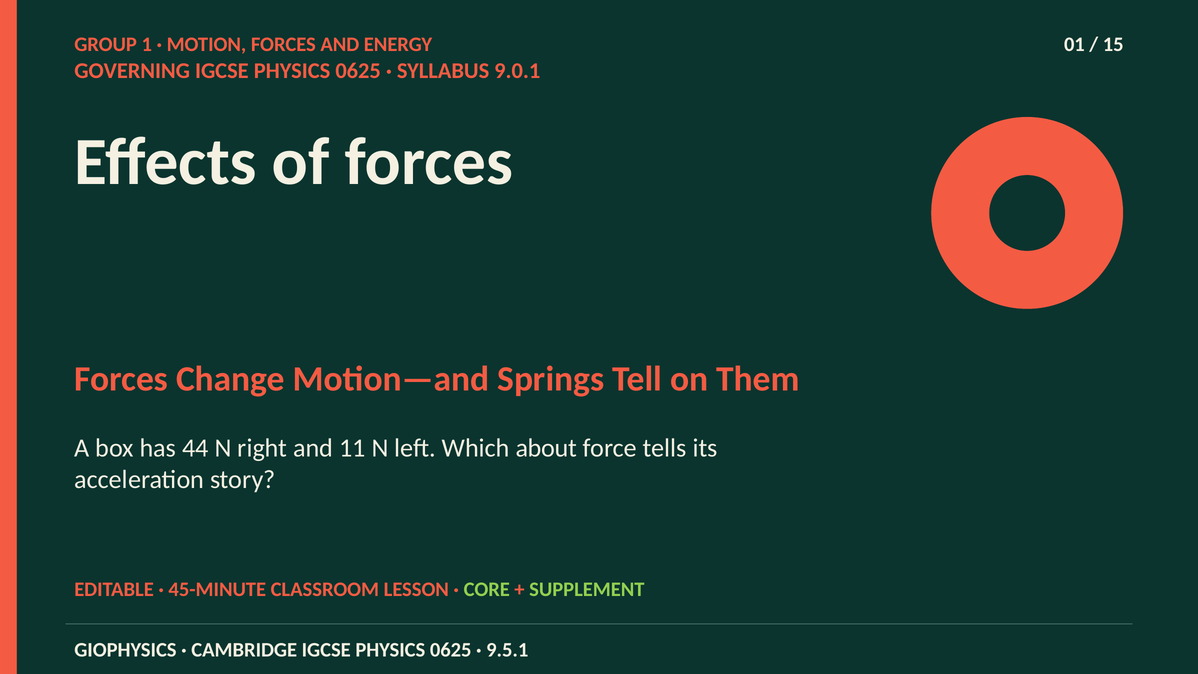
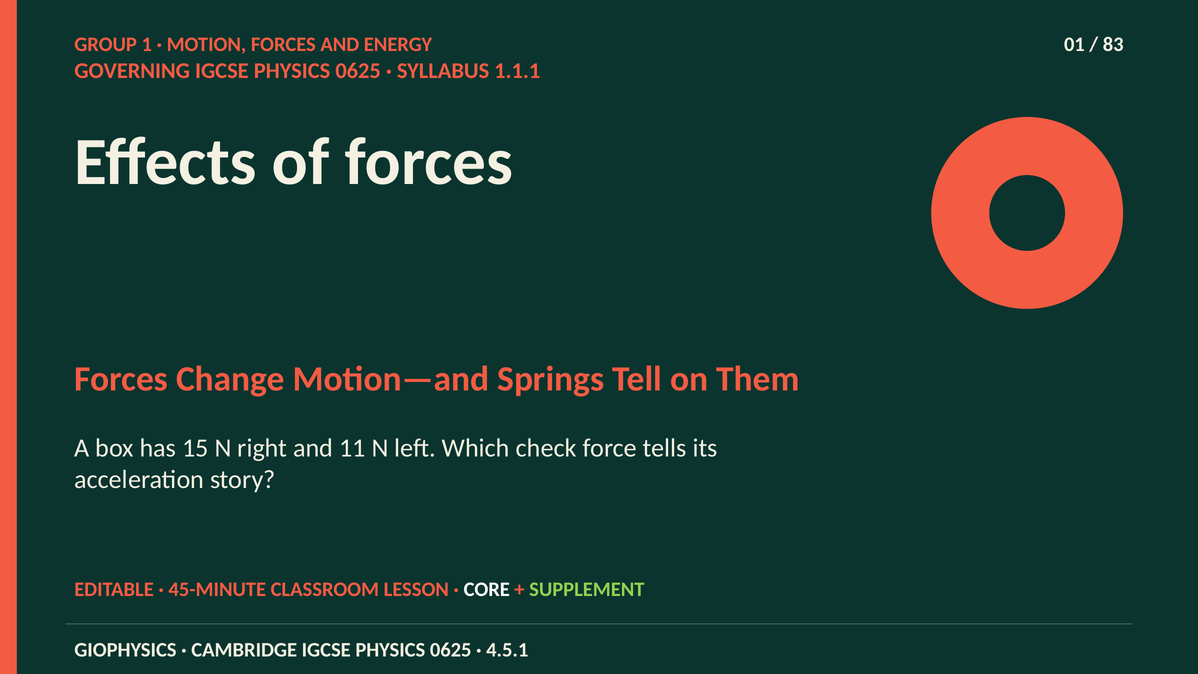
15: 15 -> 83 (1113, 44)
9.0.1: 9.0.1 -> 1.1.1 (517, 71)
44: 44 -> 15 (195, 448)
about: about -> check (546, 448)
CORE colour: light green -> white (487, 589)
9.5.1: 9.5.1 -> 4.5.1 (507, 650)
